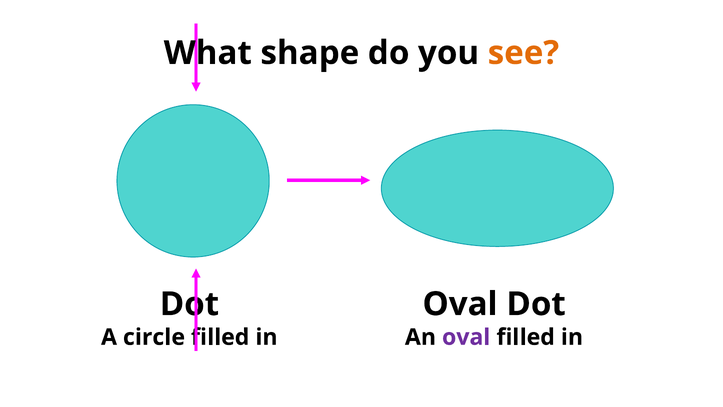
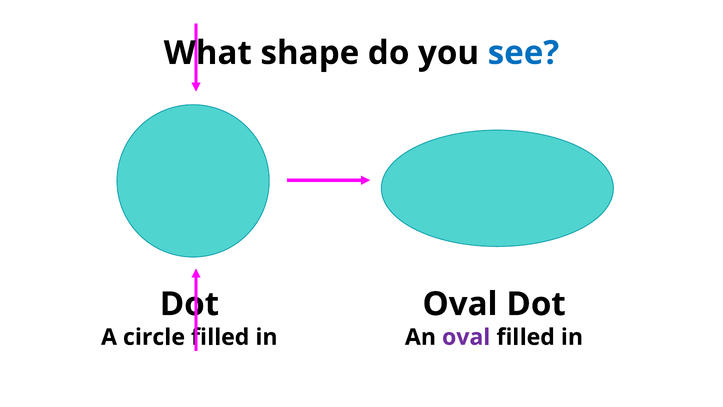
see colour: orange -> blue (523, 53)
